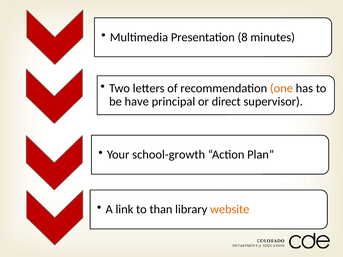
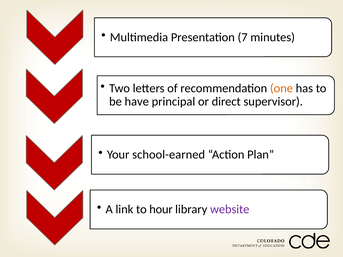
8: 8 -> 7 (243, 37)
school-growth: school-growth -> school-earned (169, 155)
than: than -> hour (161, 210)
website colour: orange -> purple (230, 210)
